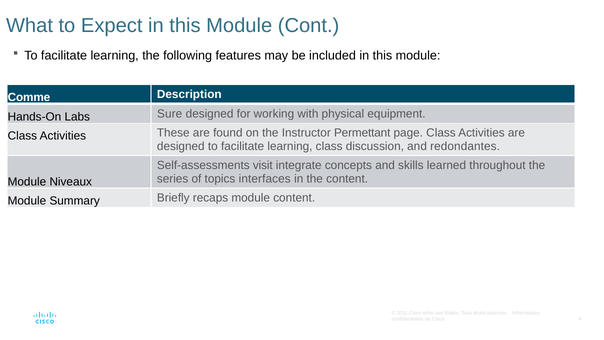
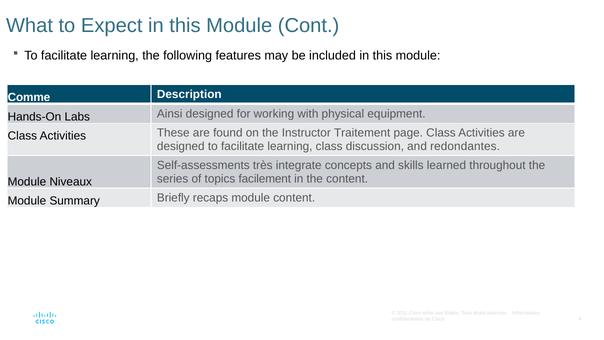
Sure: Sure -> Ainsi (170, 114)
Permettant: Permettant -> Traitement (362, 133)
visit: visit -> très (263, 165)
interfaces: interfaces -> facilement (265, 179)
